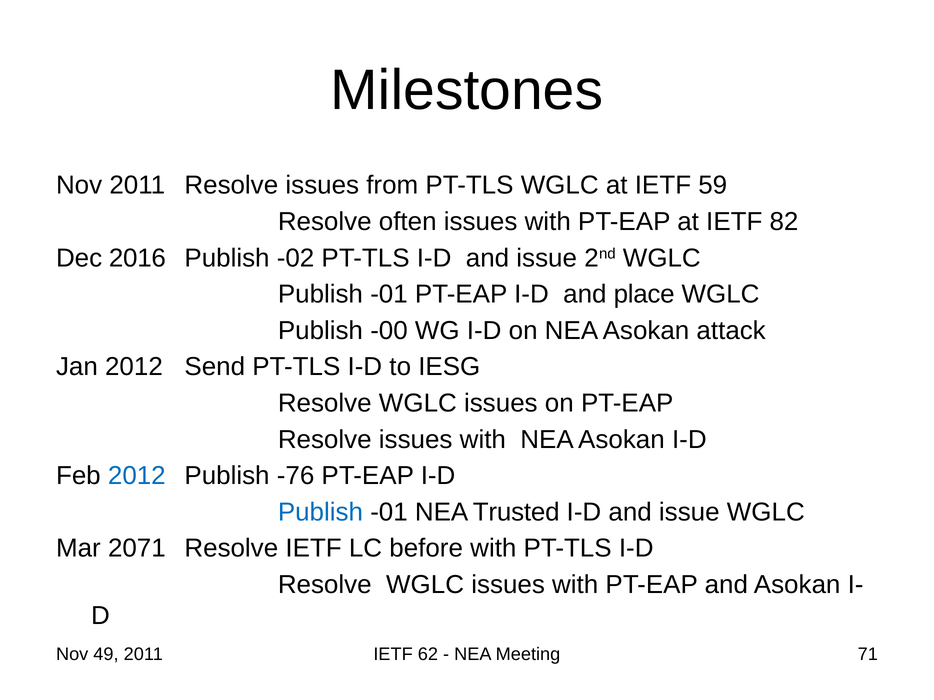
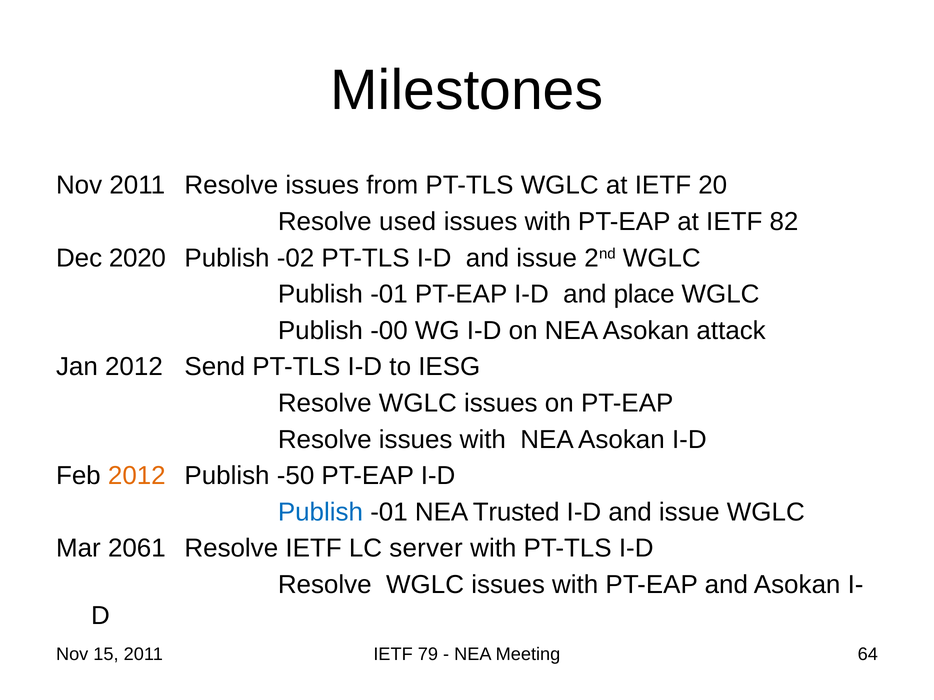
59: 59 -> 20 (713, 186)
often: often -> used (408, 222)
2016: 2016 -> 2020 (137, 258)
2012 colour: blue -> orange (137, 476)
-76: -76 -> -50 (296, 476)
2071: 2071 -> 2061 (137, 549)
before: before -> server (426, 549)
49: 49 -> 15 (106, 655)
62: 62 -> 79 (428, 655)
71: 71 -> 64 (868, 655)
